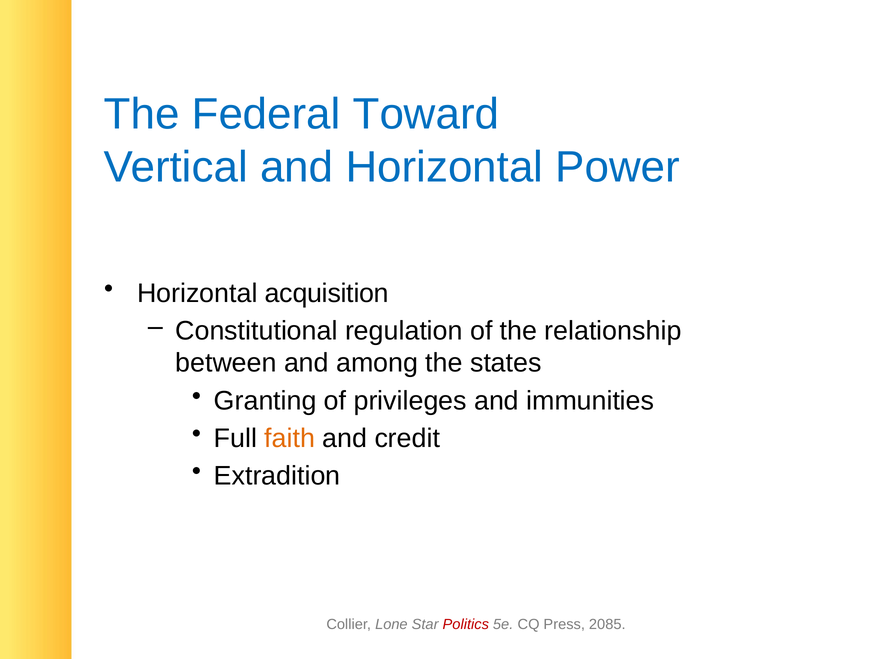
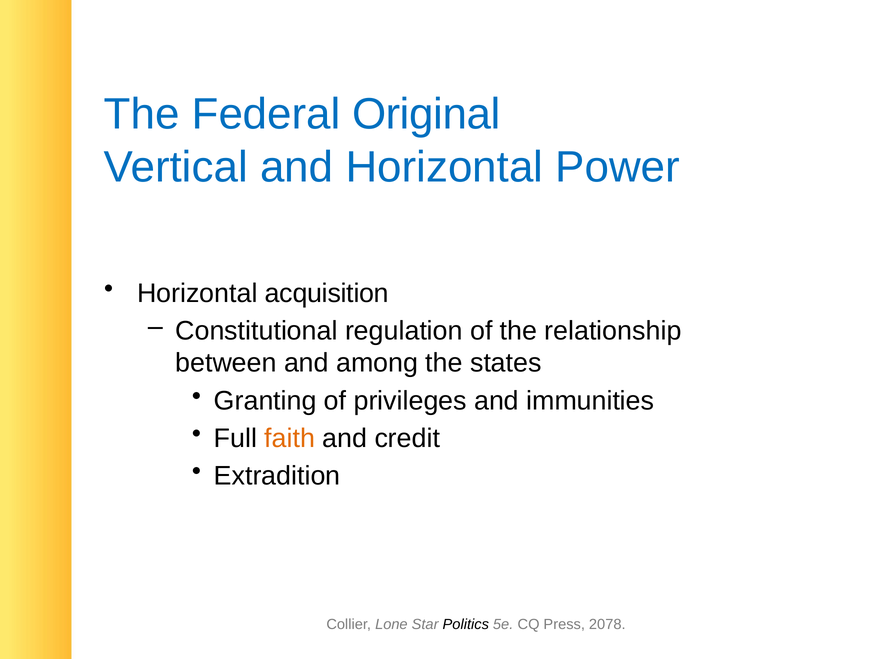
Toward: Toward -> Original (426, 114)
Politics colour: red -> black (466, 625)
2085: 2085 -> 2078 (607, 625)
